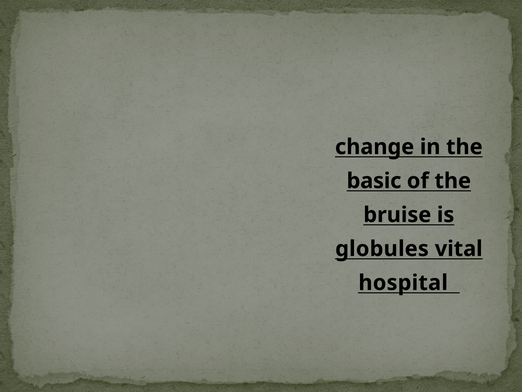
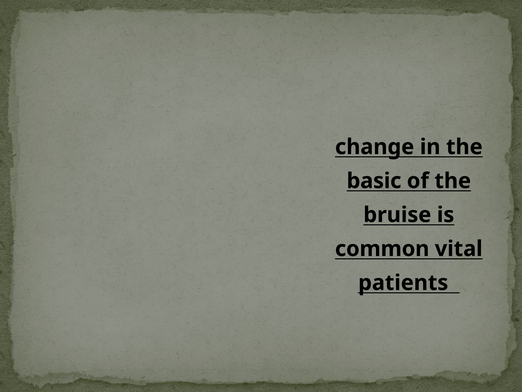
globules: globules -> common (382, 249)
hospital: hospital -> patients (403, 282)
